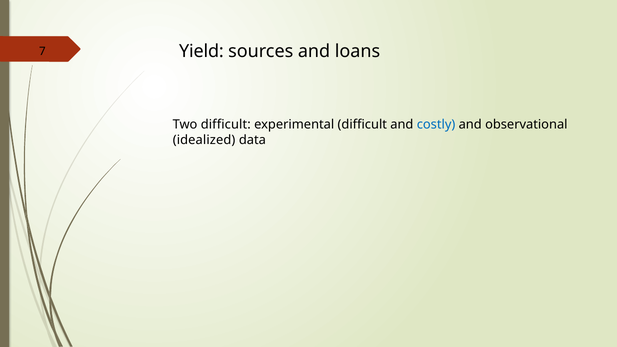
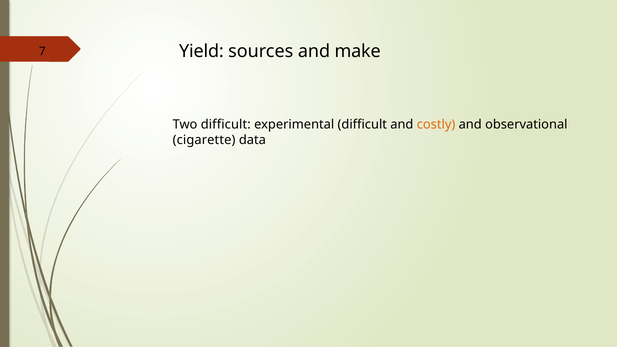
loans: loans -> make (358, 51)
costly colour: blue -> orange (436, 124)
idealized: idealized -> cigarette (204, 140)
